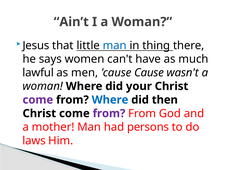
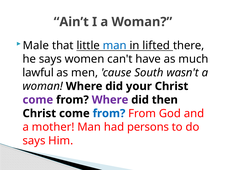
Jesus: Jesus -> Male (36, 45)
thing: thing -> lifted (156, 45)
cause Cause: Cause -> South (149, 72)
Where colour: blue -> purple (110, 100)
from colour: purple -> blue (109, 113)
laws: laws -> says (34, 140)
